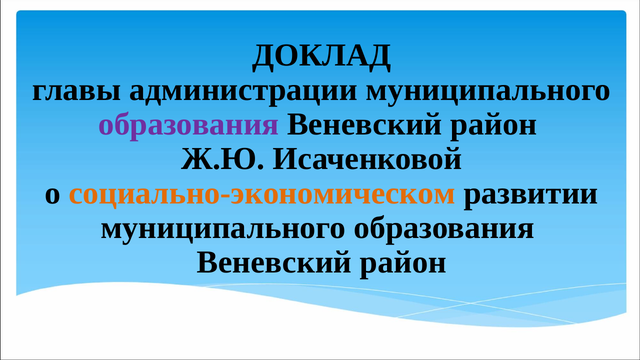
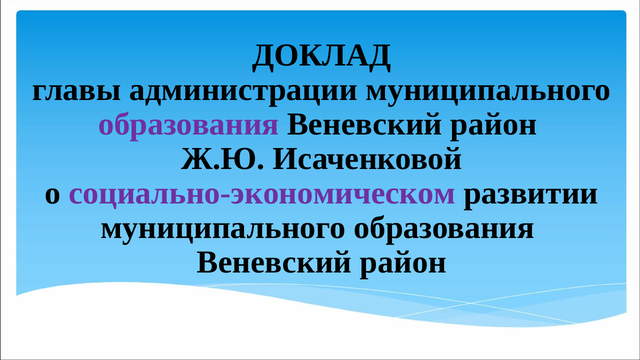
социально-экономическом colour: orange -> purple (262, 193)
